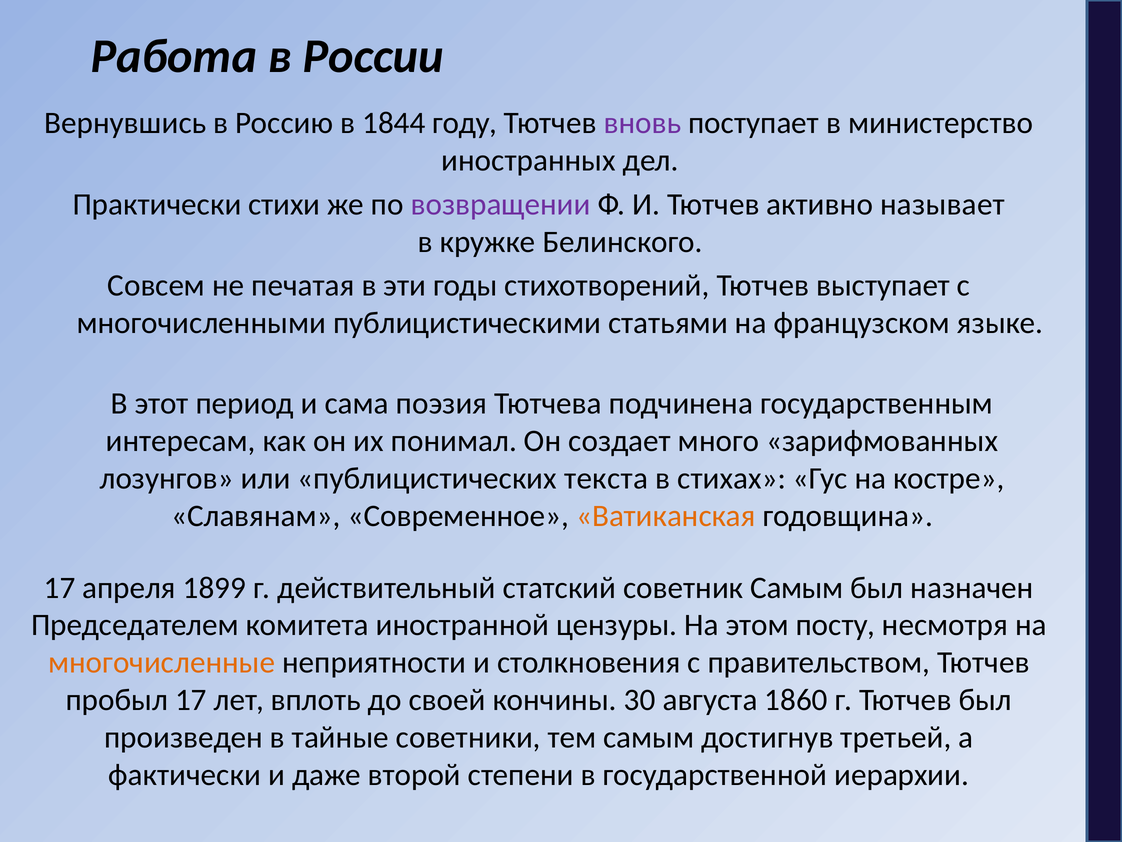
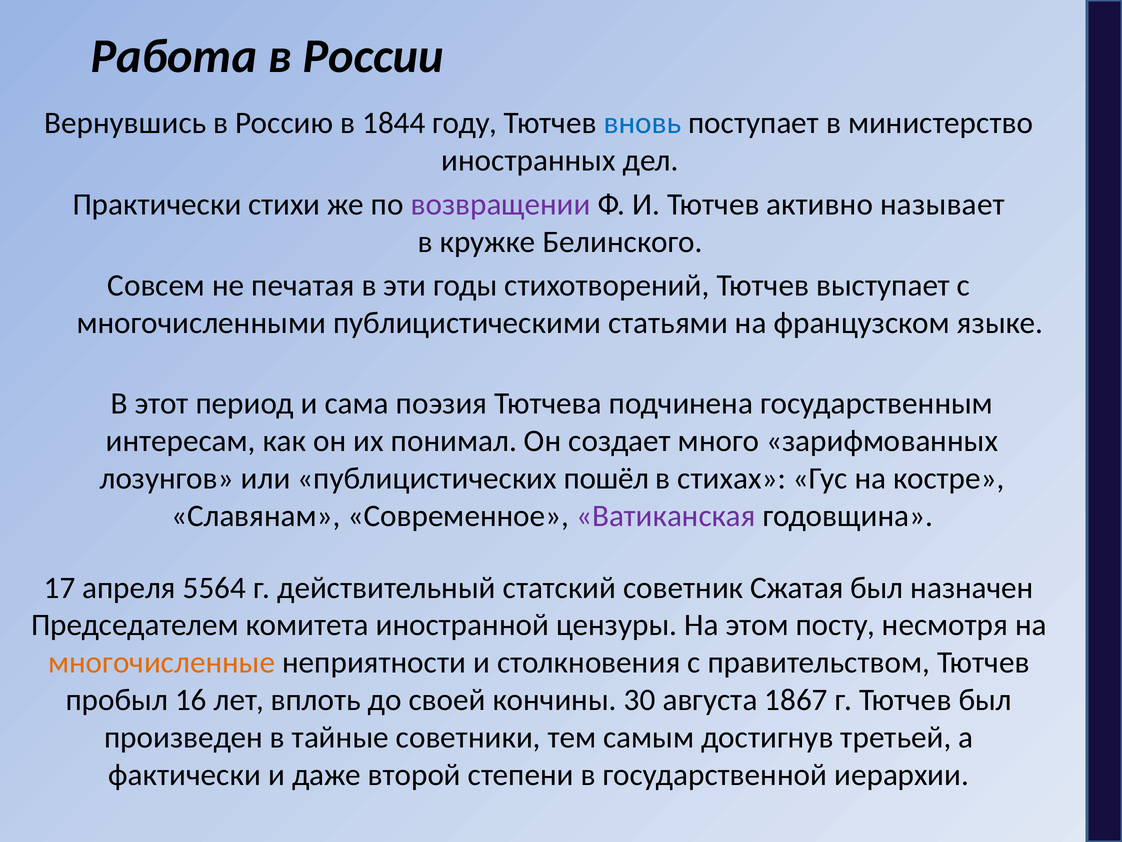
вновь colour: purple -> blue (642, 123)
текста: текста -> пошёл (606, 478)
Ватиканская colour: orange -> purple (666, 516)
1899: 1899 -> 5564 (214, 587)
советник Самым: Самым -> Сжатая (797, 587)
пробыл 17: 17 -> 16 (191, 700)
1860: 1860 -> 1867 (796, 700)
